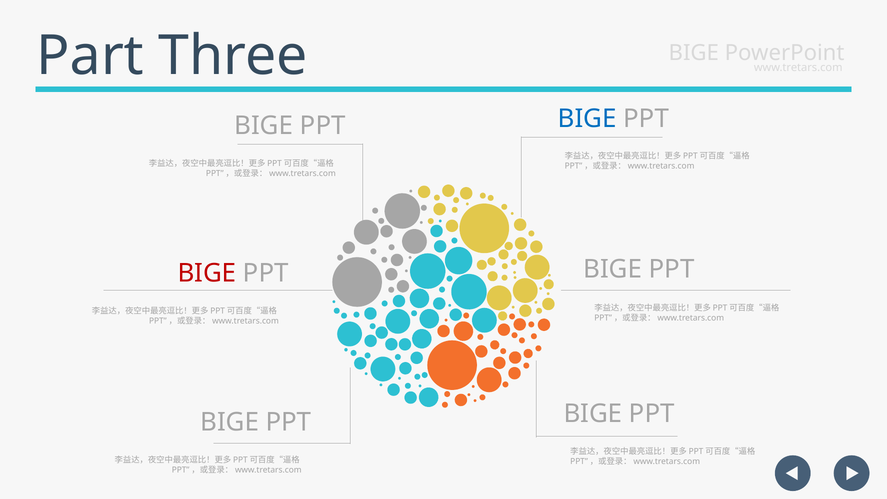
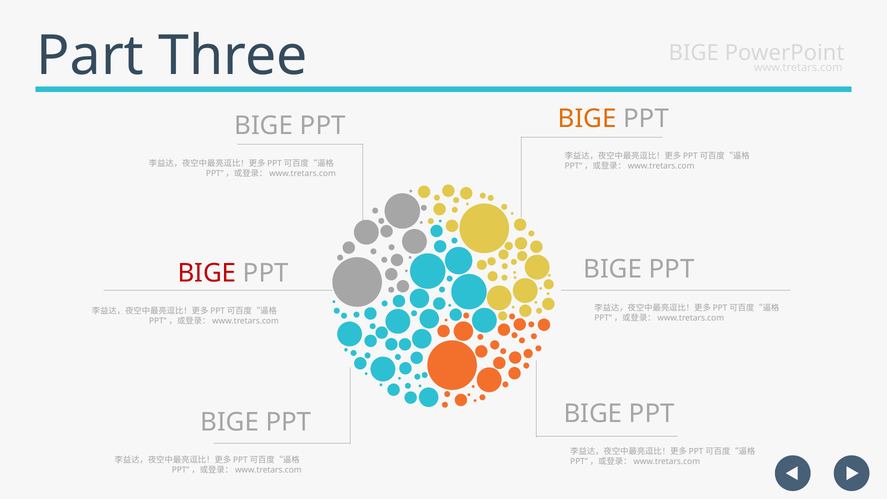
BIGE colour: blue -> orange (587, 119)
